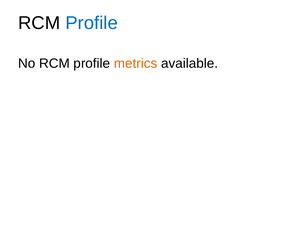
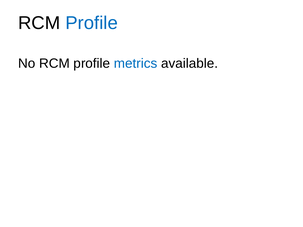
metrics colour: orange -> blue (136, 64)
